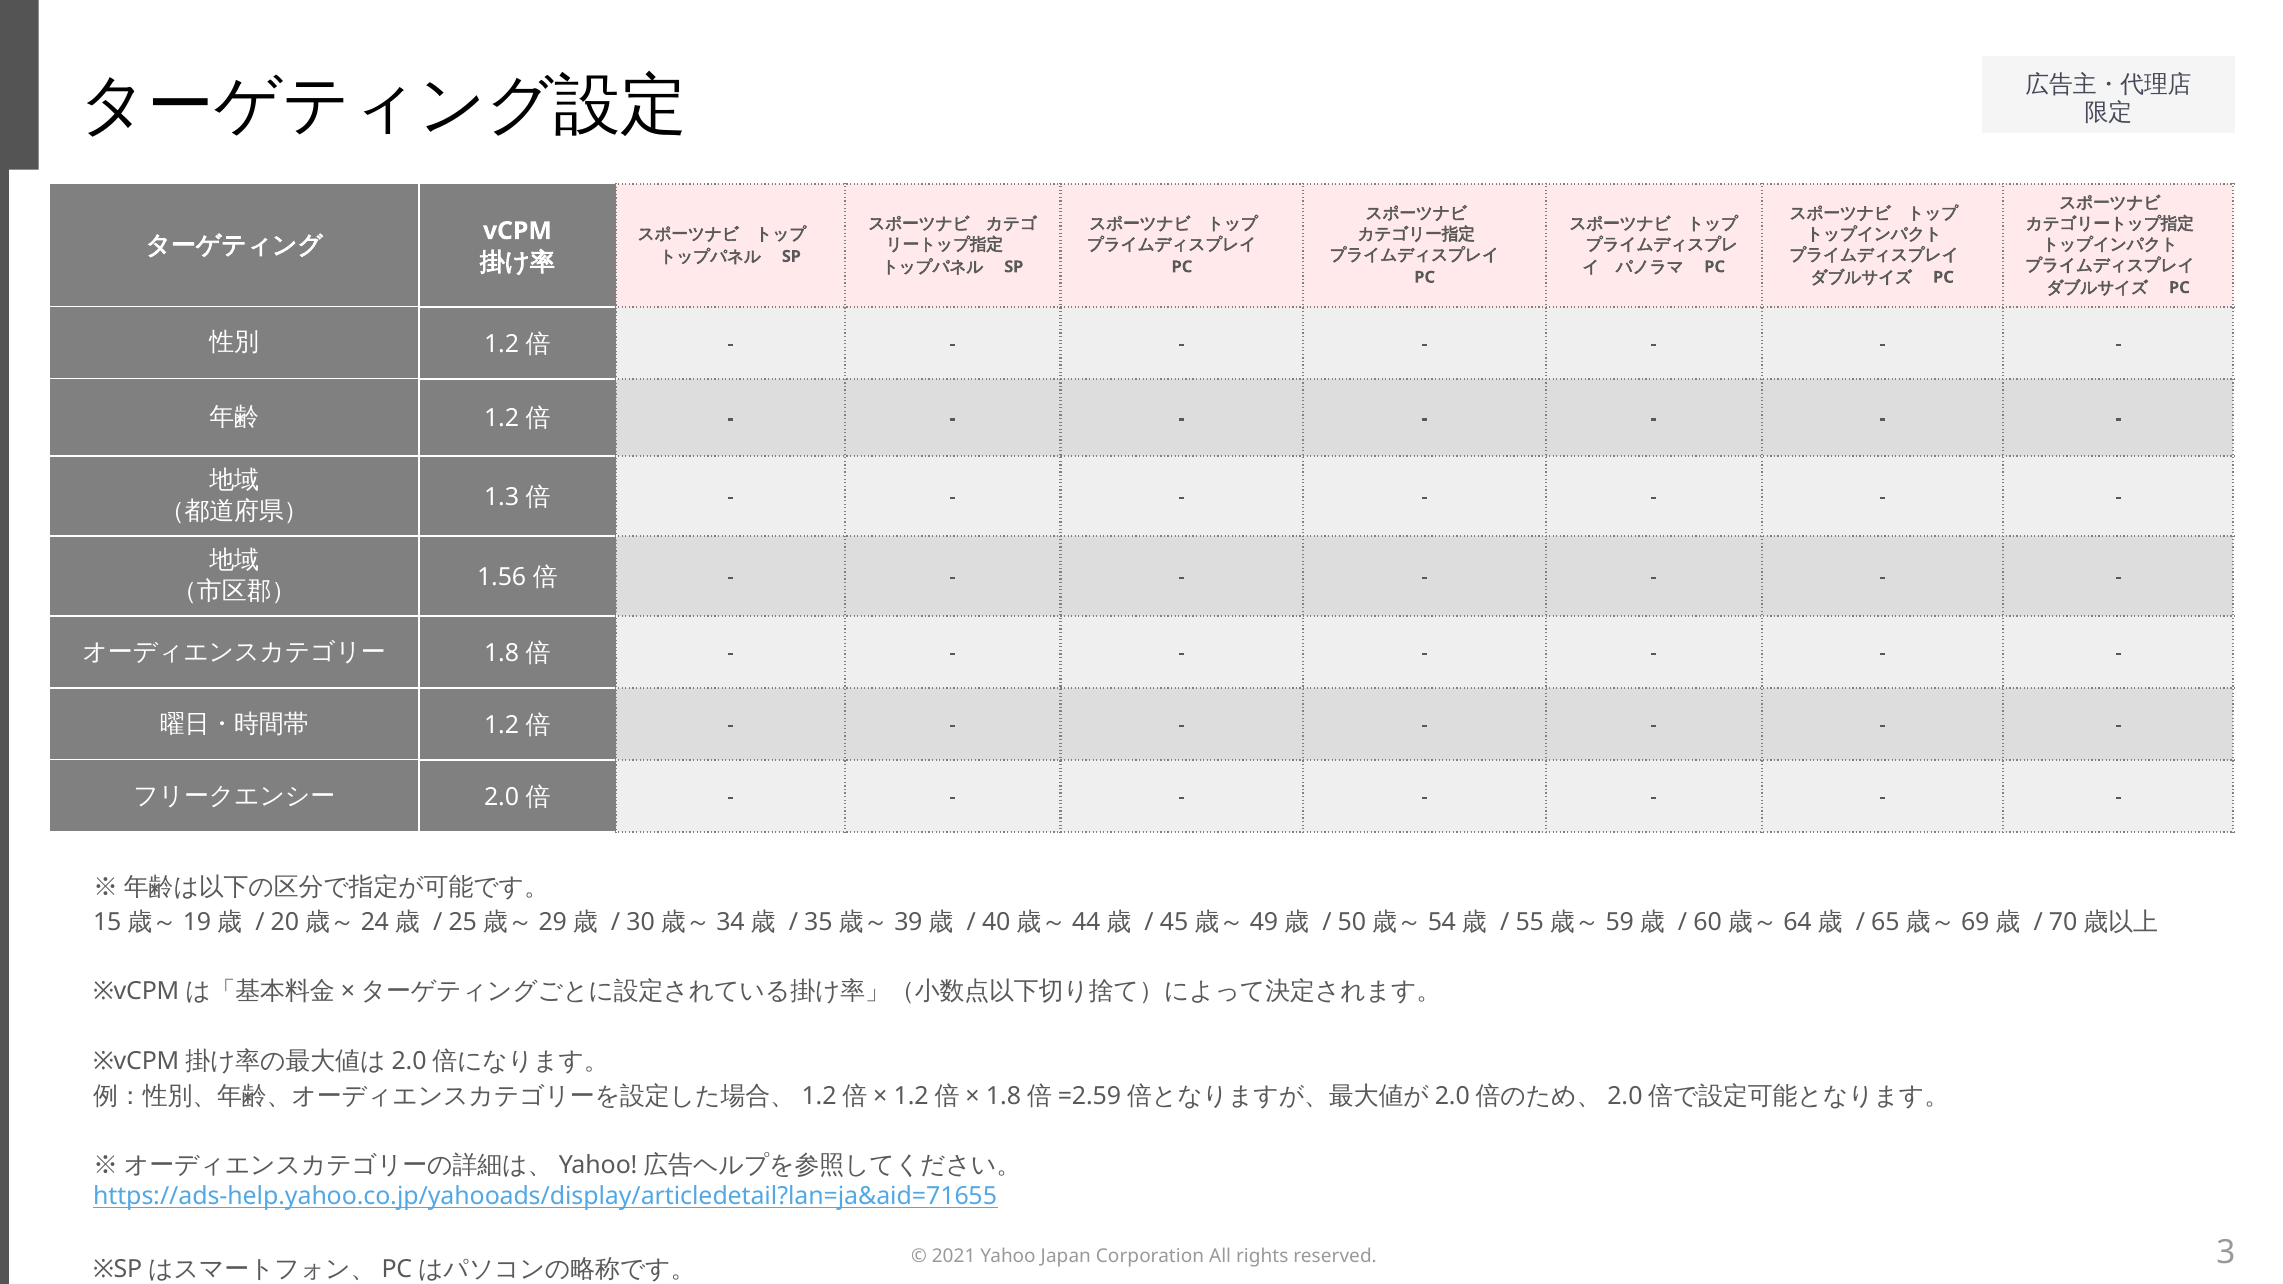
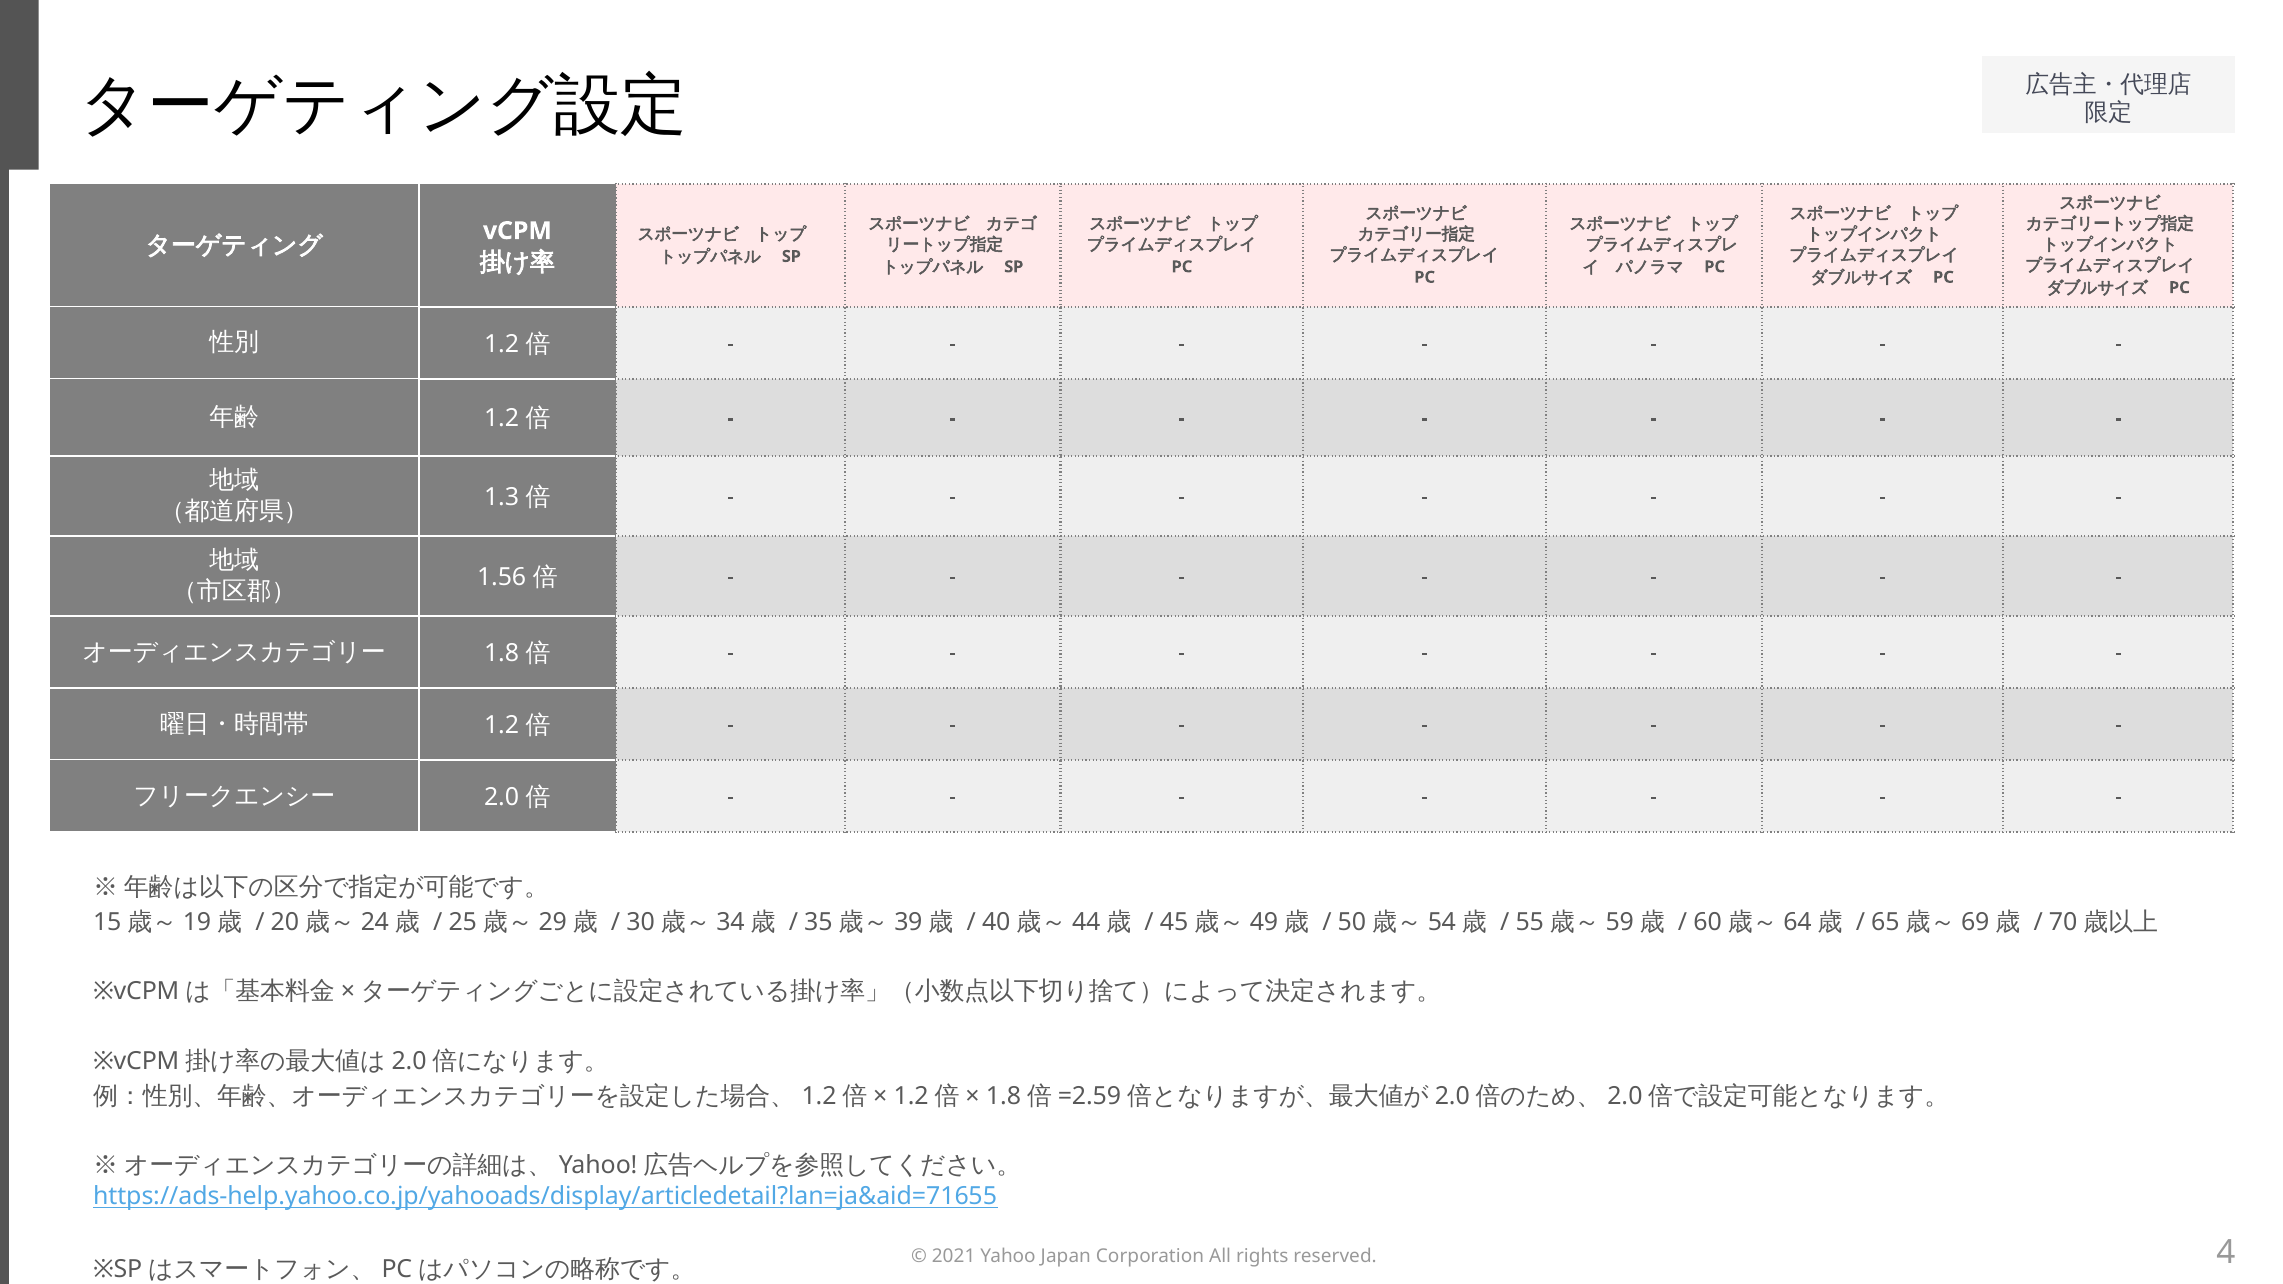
3: 3 -> 4 (2226, 1253)
